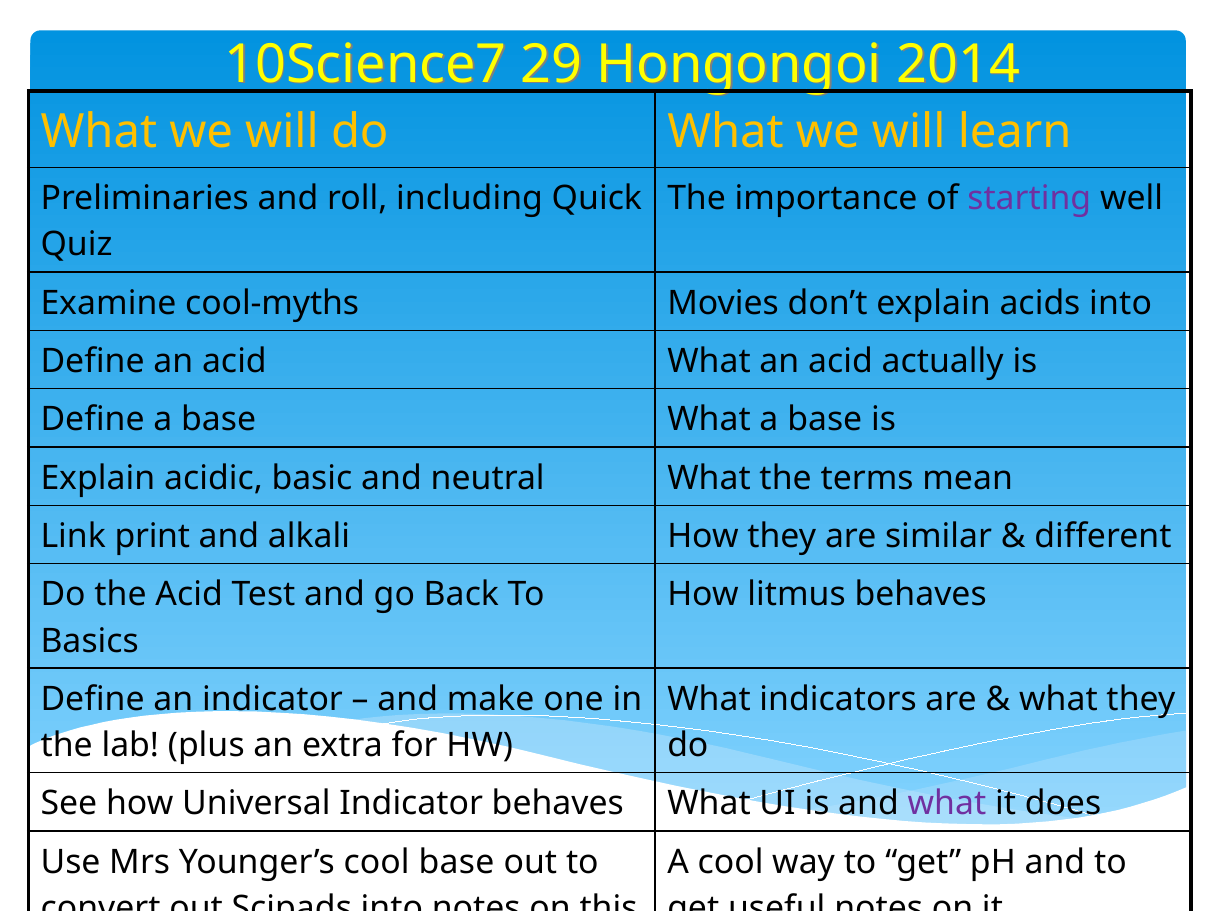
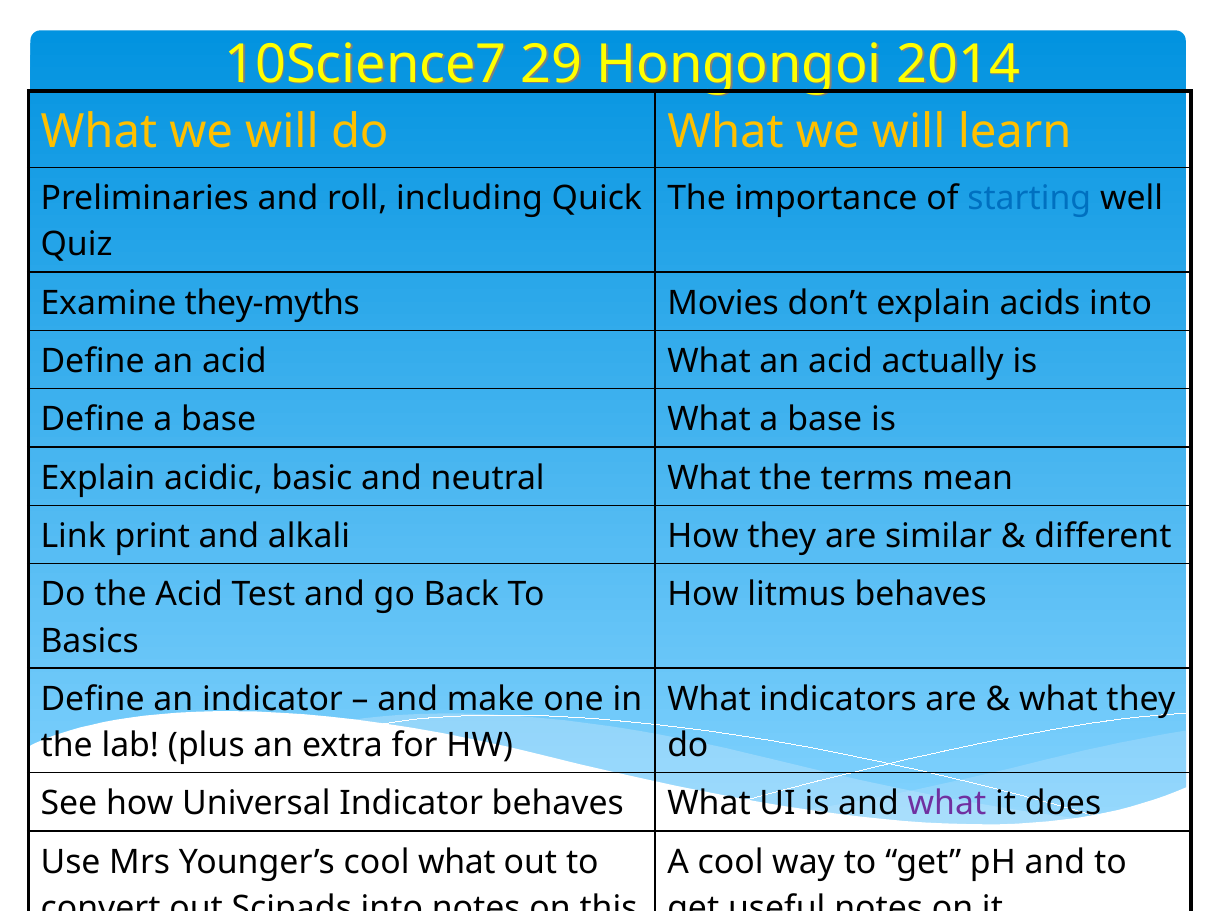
starting colour: purple -> blue (1029, 199)
cool-myths: cool-myths -> they-myths (272, 303)
cool base: base -> what (457, 862)
